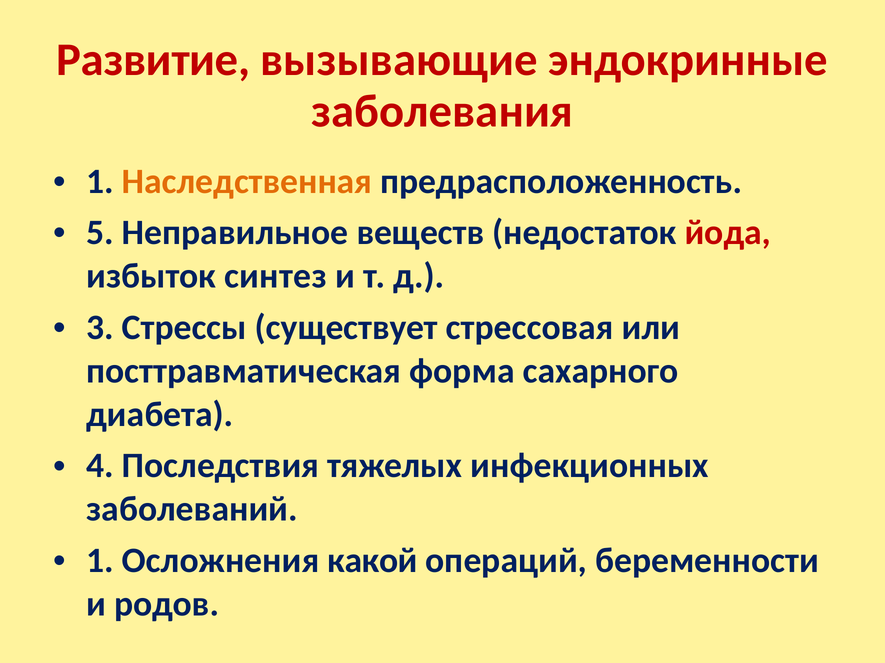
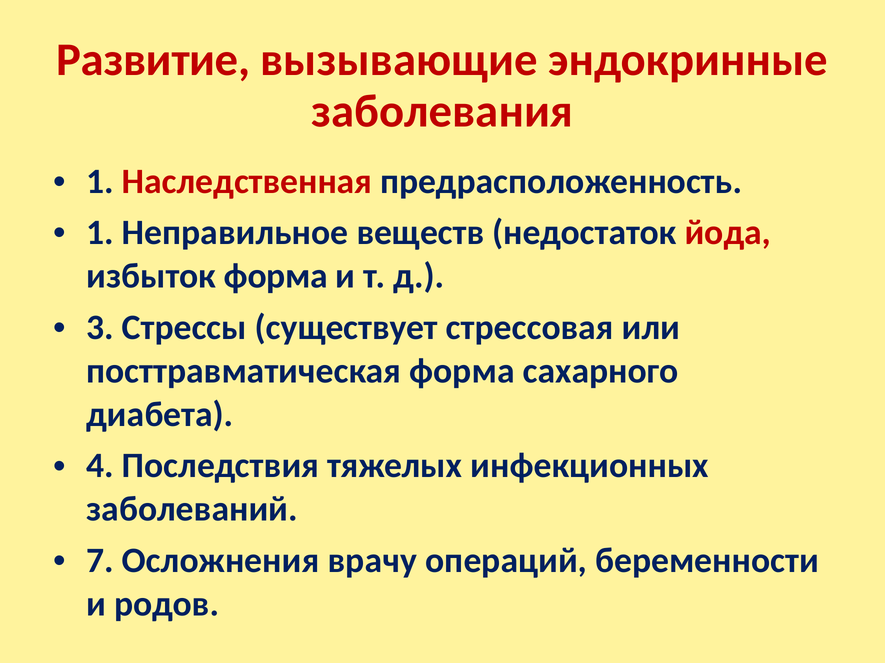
Наследственная colour: orange -> red (247, 181)
5: 5 -> 1 (100, 233)
избыток синтез: синтез -> форма (276, 276)
1: 1 -> 7 (100, 561)
какой: какой -> врачу (372, 561)
